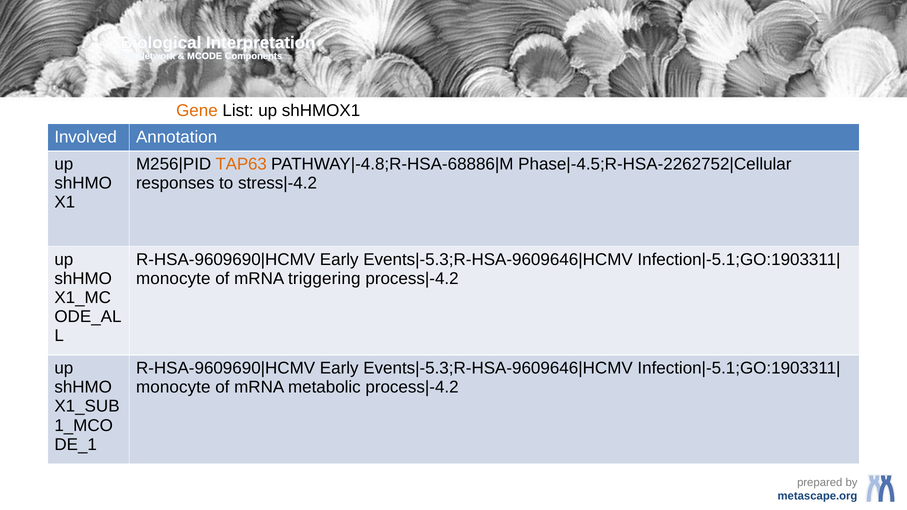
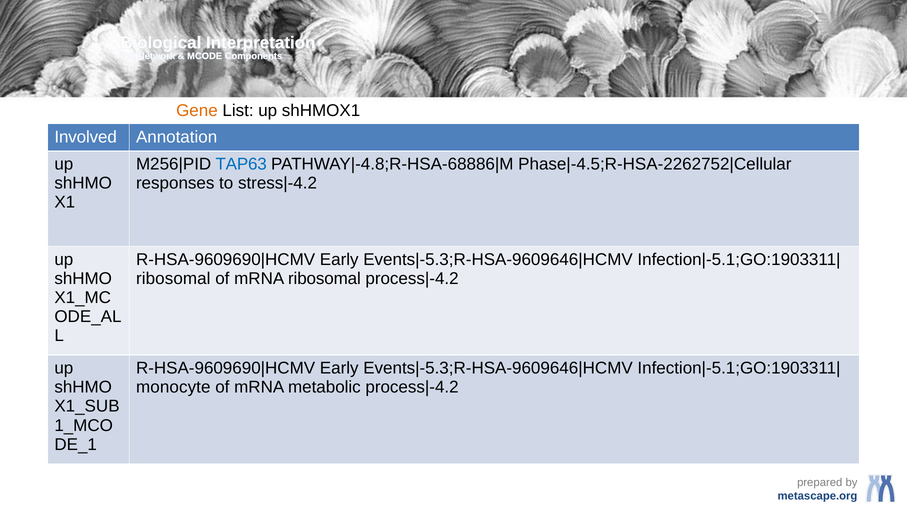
TAP63 colour: orange -> blue (241, 164)
monocyte: monocyte -> ribosomal (173, 279)
mRNA triggering: triggering -> ribosomal (324, 279)
